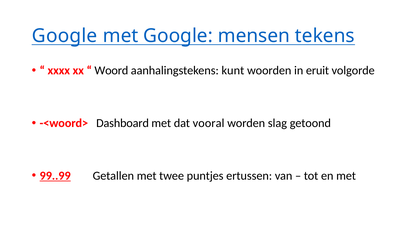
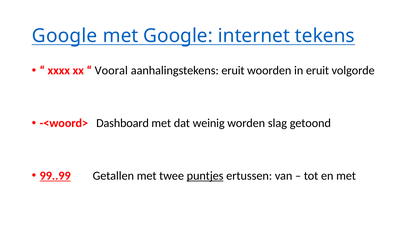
mensen: mensen -> internet (254, 36)
Woord: Woord -> Vooral (111, 71)
aanhalingstekens kunt: kunt -> eruit (233, 71)
vooral: vooral -> weinig (209, 123)
puntjes underline: none -> present (205, 175)
